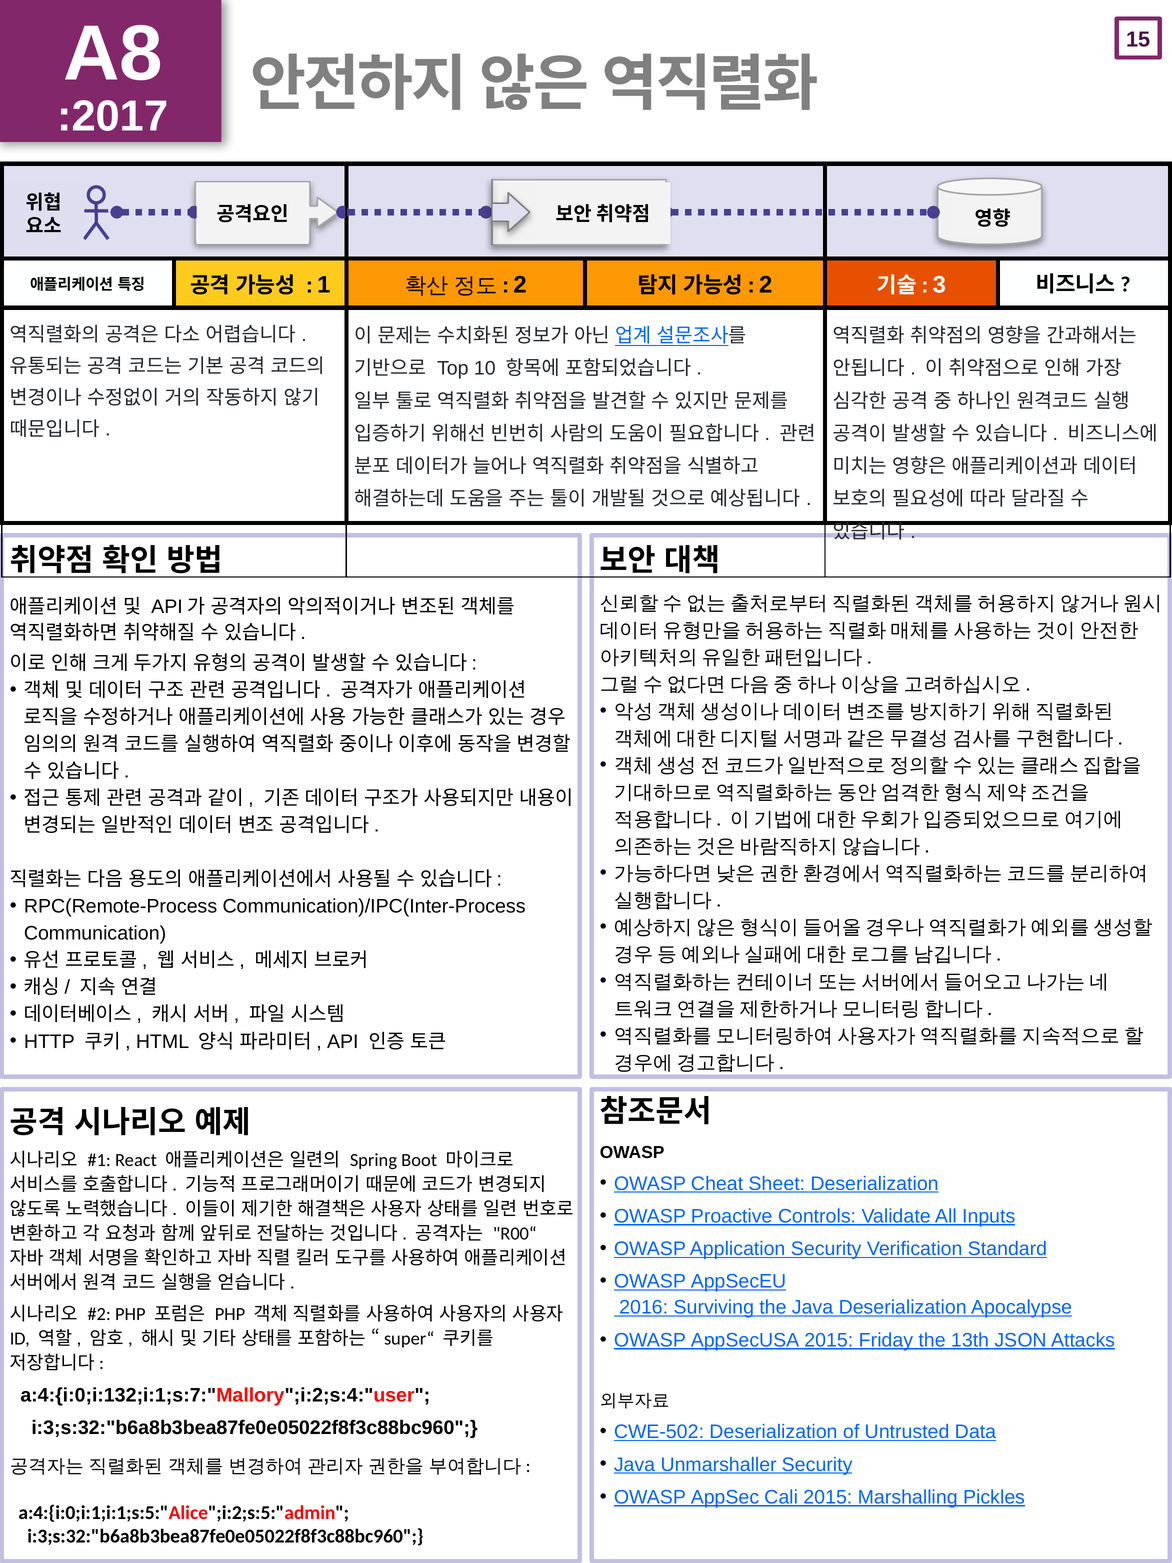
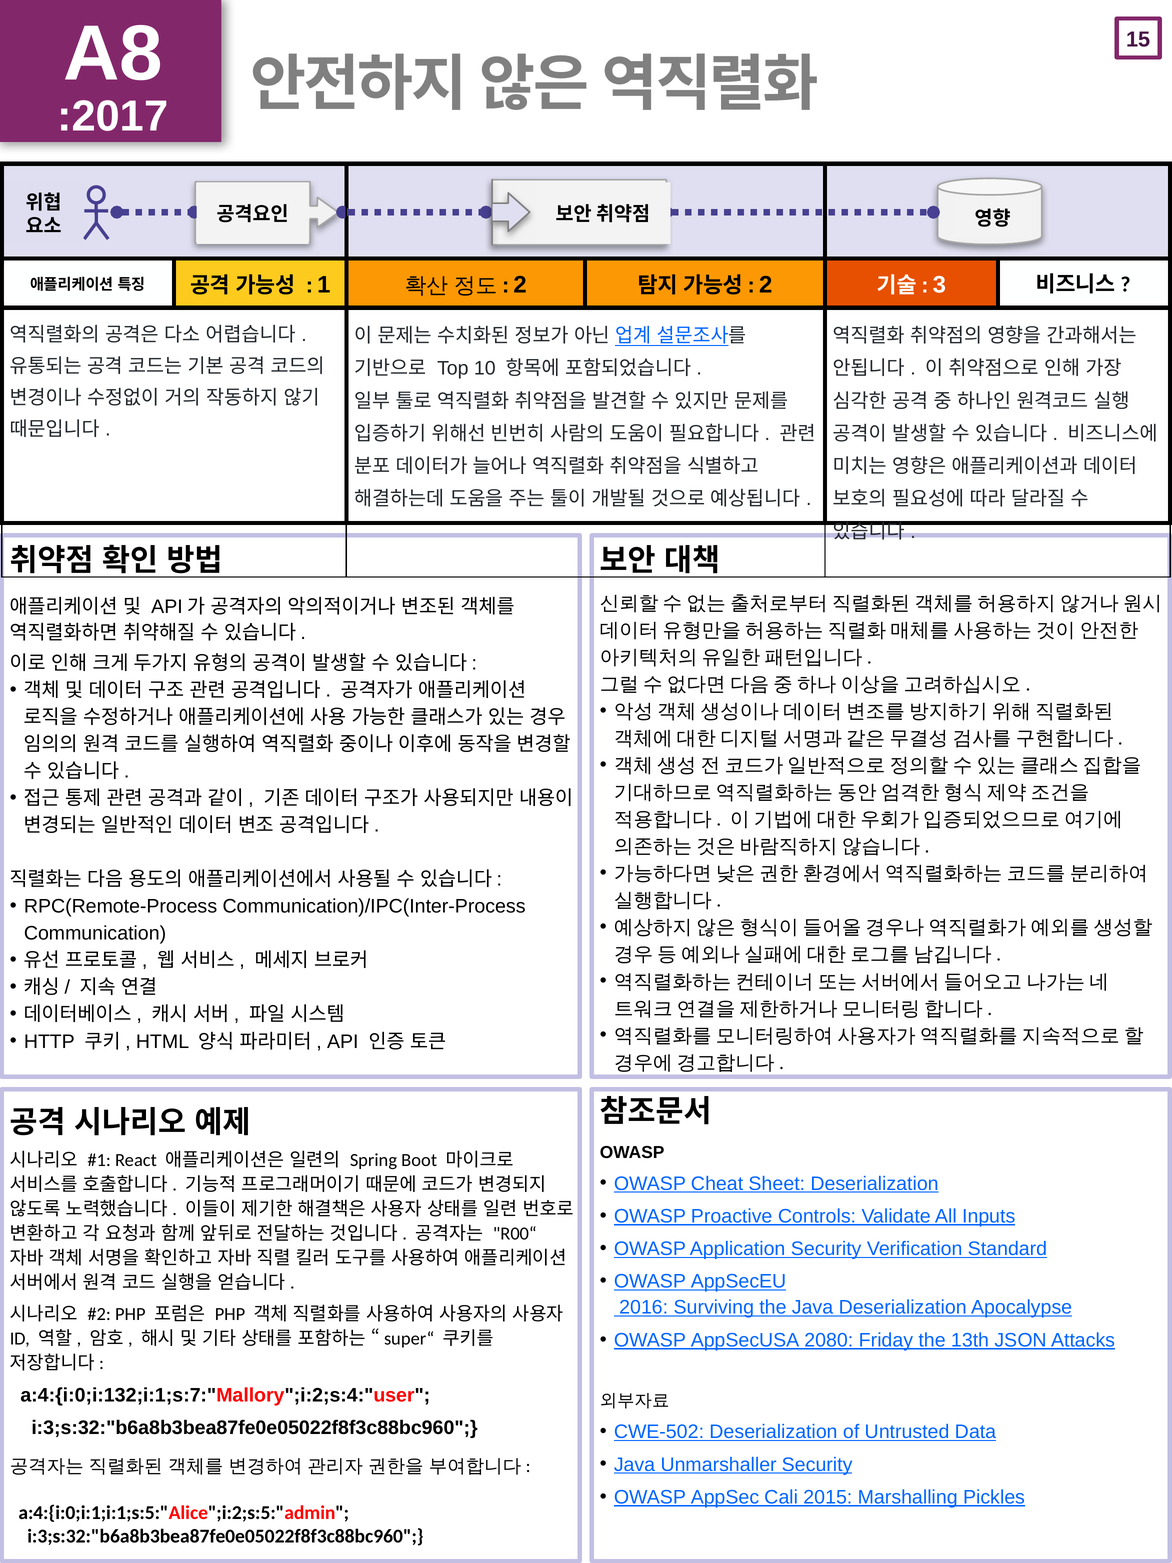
AppSecUSA 2015: 2015 -> 2080 (829, 1340)
